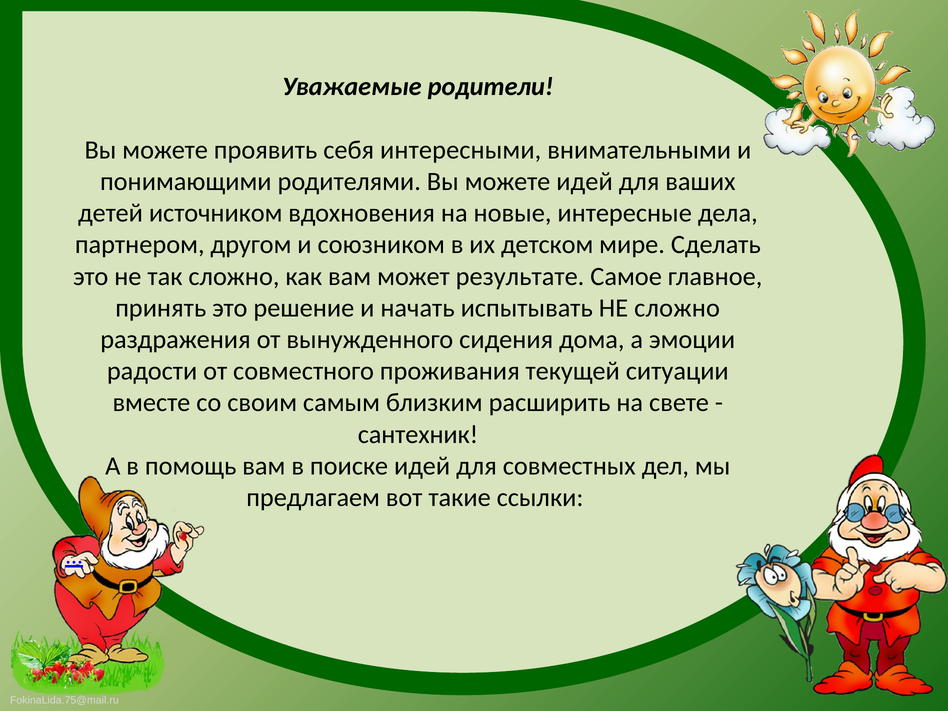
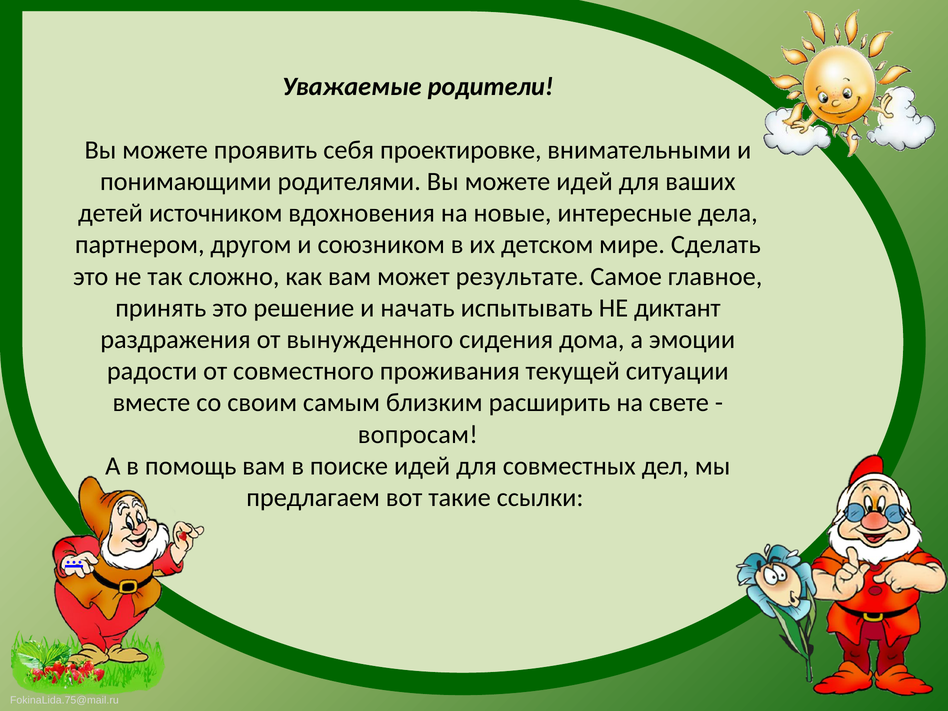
интересными: интересными -> проектировке (461, 150)
НЕ сложно: сложно -> диктант (677, 308)
сантехник: сантехник -> вопросам (418, 434)
